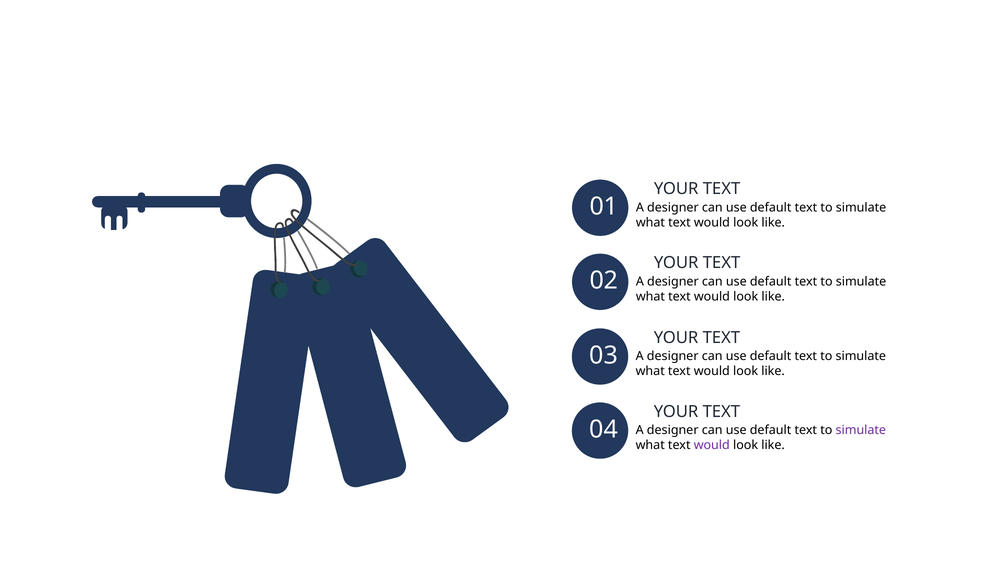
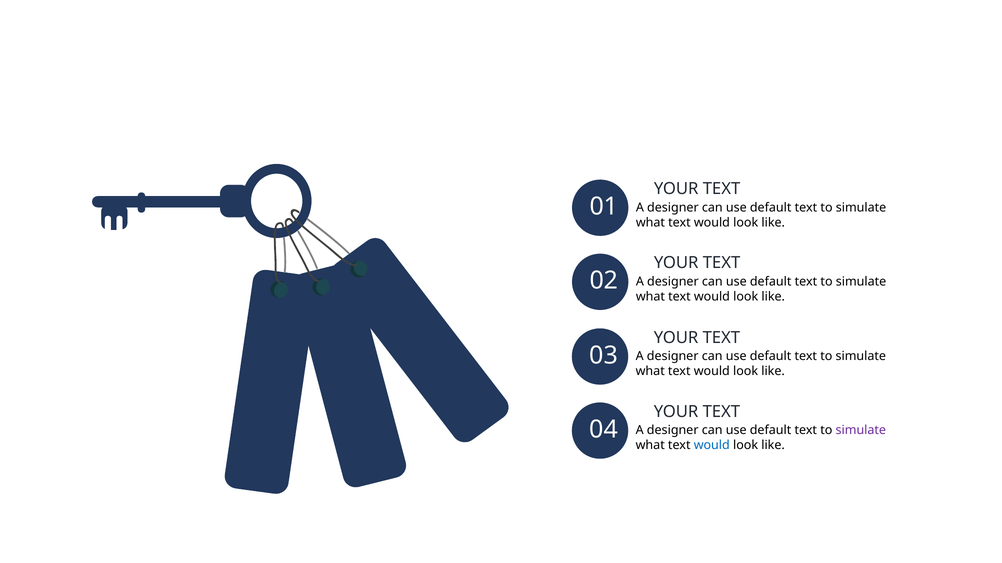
would colour: purple -> blue (712, 446)
